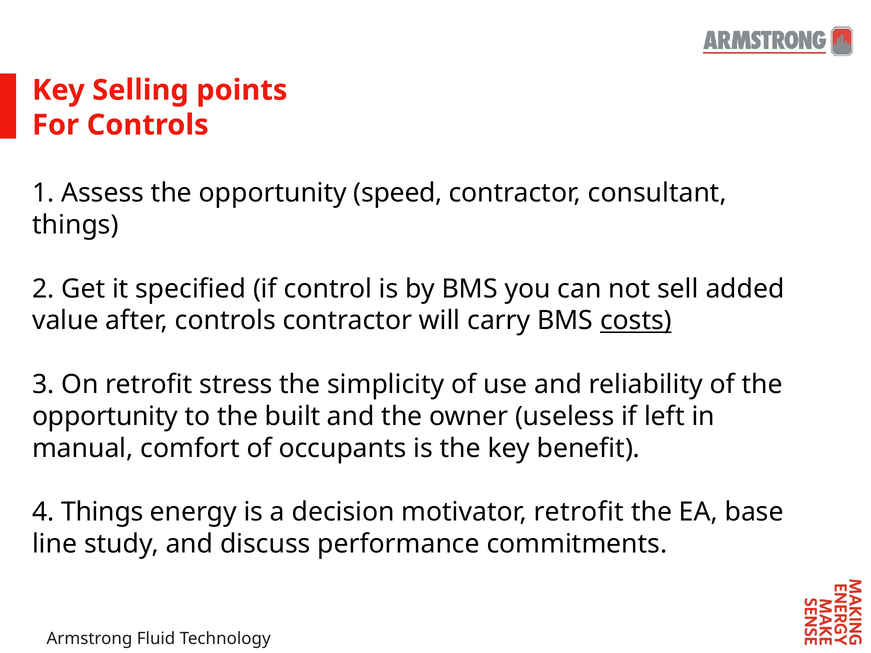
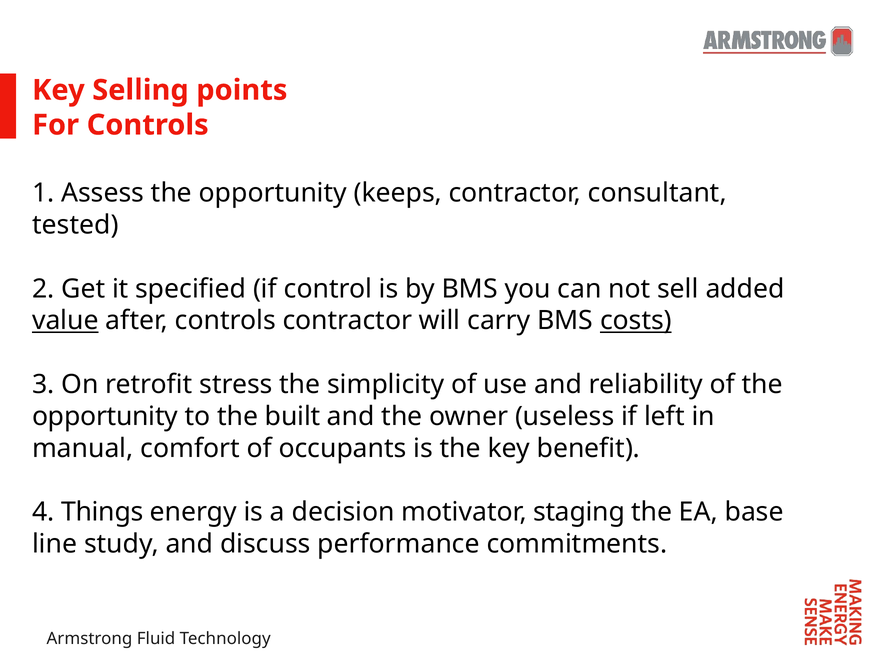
speed: speed -> keeps (398, 193)
things: things -> tested (75, 225)
value underline: none -> present (65, 321)
motivator retrofit: retrofit -> staging (579, 512)
